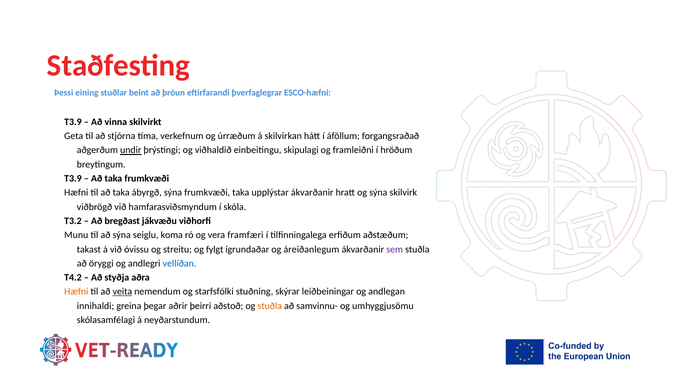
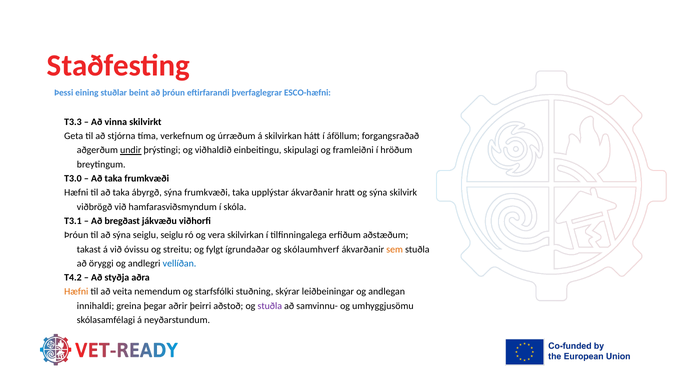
T3.9: T3.9 -> T3.3 (73, 122)
T3.9: T3.9 -> T3.0 (73, 179)
T3.2: T3.2 -> T3.1 (73, 221)
Munu: Munu -> Þróun (76, 236)
seiglu koma: koma -> seiglu (172, 236)
vera framfæri: framfæri -> skilvirkan (246, 236)
áreiðanlegum: áreiðanlegum -> skólaumhverf (311, 250)
sem colour: purple -> orange (395, 250)
veita underline: present -> none (122, 292)
stuðla colour: orange -> purple (270, 306)
